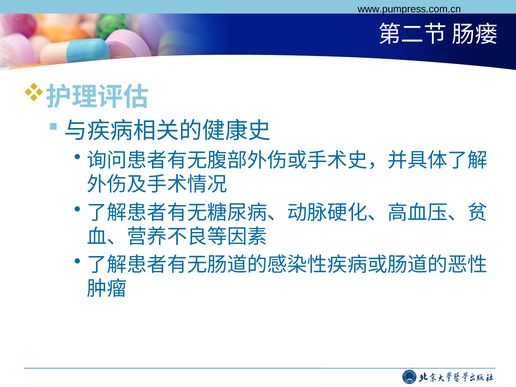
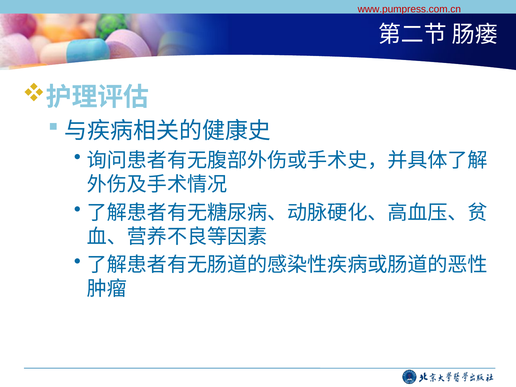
www.pumpress.com.cn colour: black -> red (409, 9)
